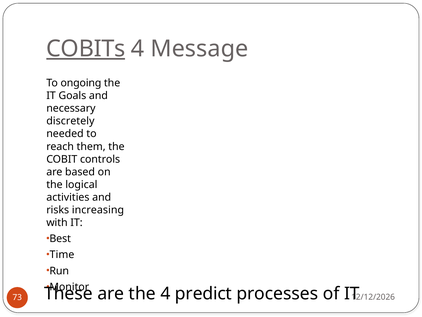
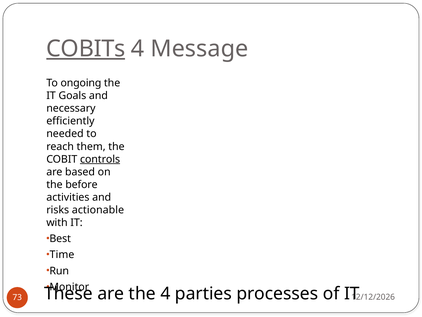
discretely: discretely -> efficiently (70, 121)
controls underline: none -> present (100, 159)
logical: logical -> before (81, 184)
increasing: increasing -> actionable (98, 210)
predict: predict -> parties (203, 293)
